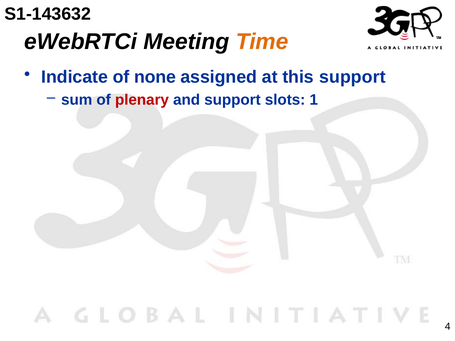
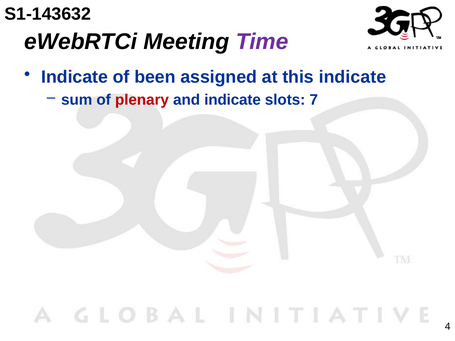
Time colour: orange -> purple (262, 42)
none: none -> been (155, 77)
this support: support -> indicate (352, 77)
and support: support -> indicate (233, 100)
1: 1 -> 7 (314, 100)
